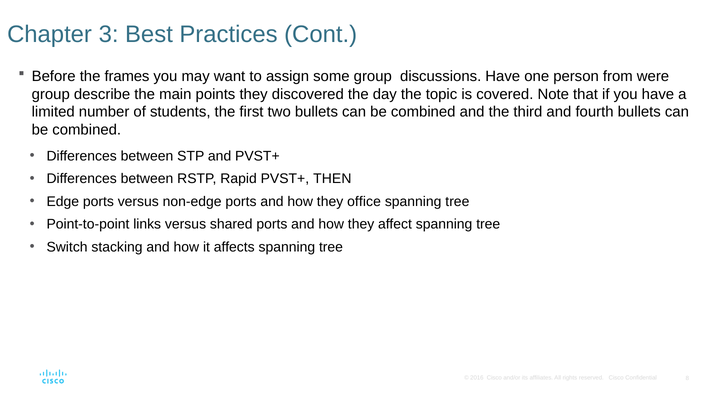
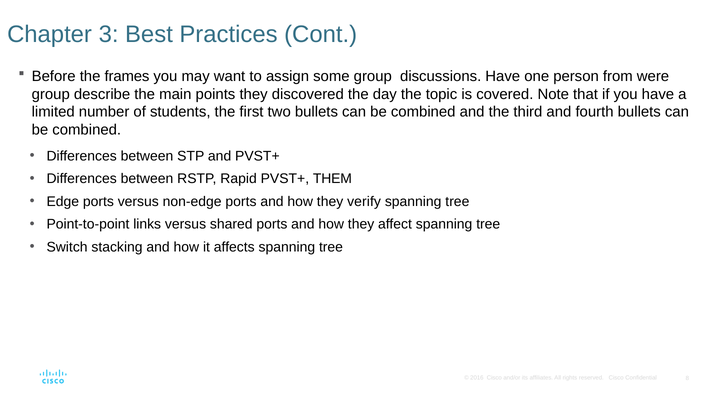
THEN: THEN -> THEM (332, 179)
office: office -> verify (364, 201)
